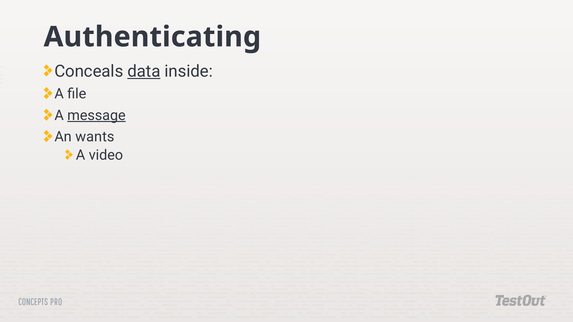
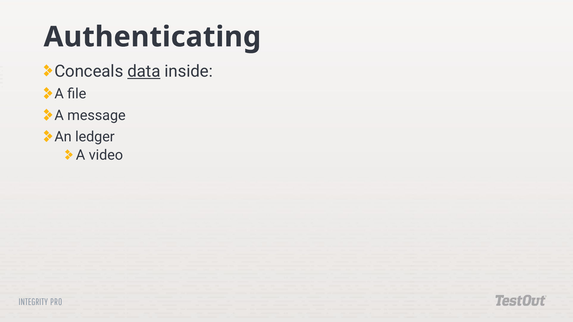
message underline: present -> none (96, 115)
wants: wants -> ledger (95, 137)
CONCEPTS: CONCEPTS -> INTEGRITY (33, 302)
